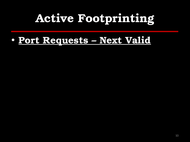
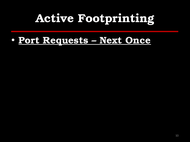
Valid: Valid -> Once (138, 41)
